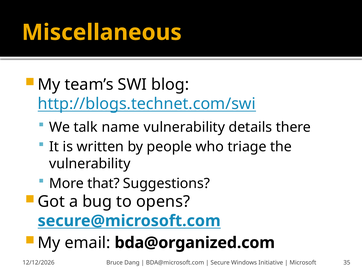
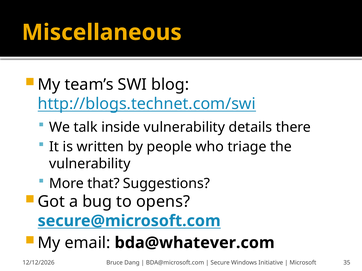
name: name -> inside (121, 127)
bda@organized.com: bda@organized.com -> bda@whatever.com (195, 243)
